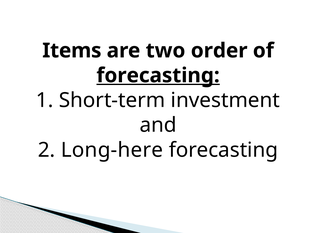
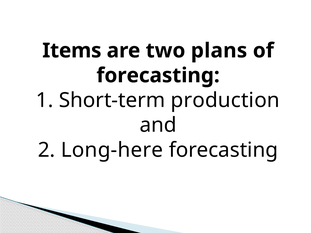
order: order -> plans (219, 51)
forecasting underline: present -> none (158, 76)
investment: investment -> production (225, 100)
